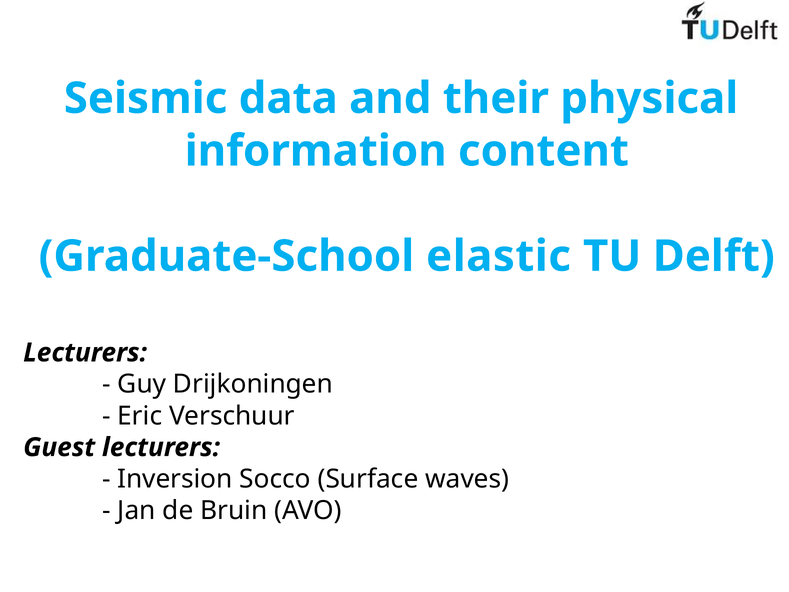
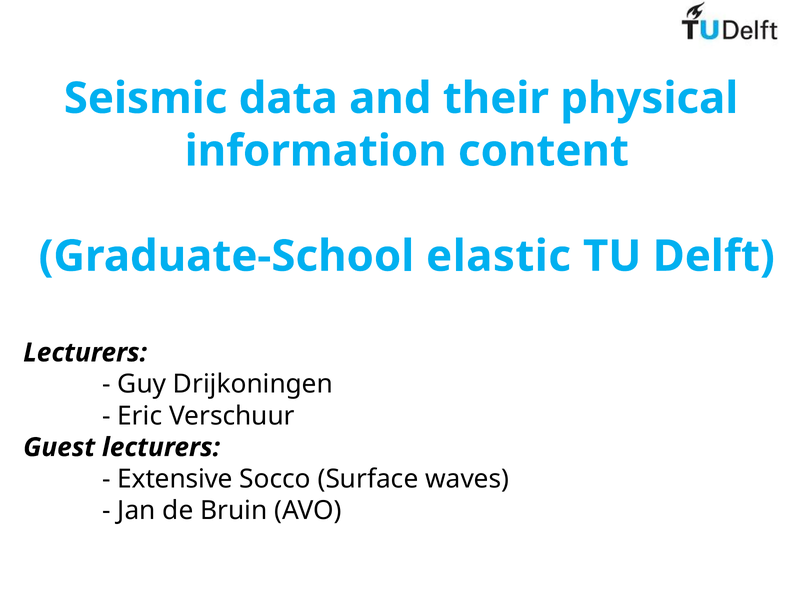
Inversion: Inversion -> Extensive (175, 479)
